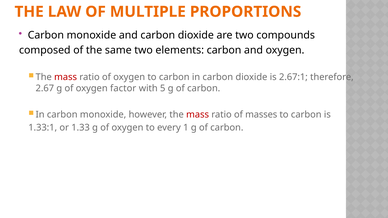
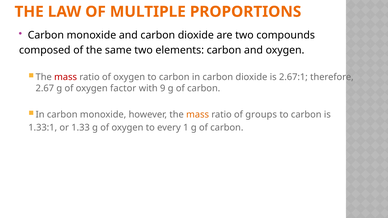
5: 5 -> 9 (163, 88)
mass colour: red -> orange (198, 115)
masses: masses -> groups (261, 115)
